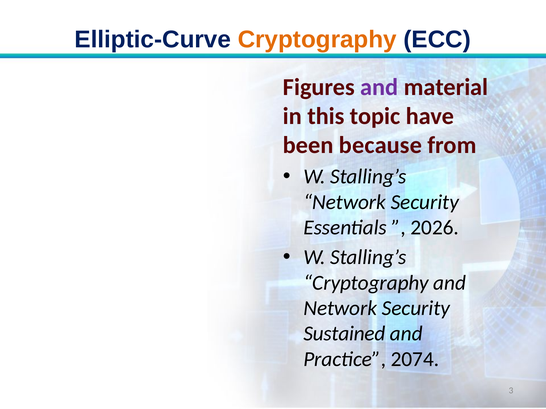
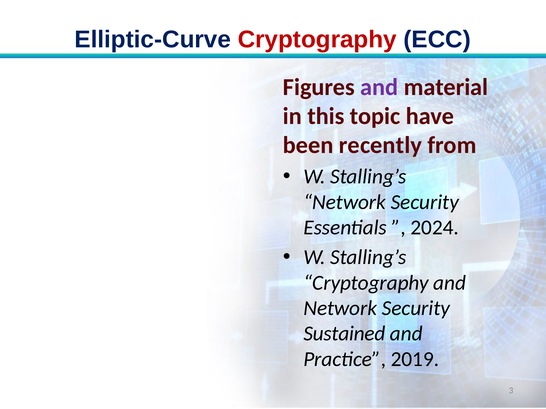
Cryptography colour: orange -> red (317, 39)
because: because -> recently (380, 145)
2026: 2026 -> 2024 (435, 228)
2074: 2074 -> 2019 (415, 360)
